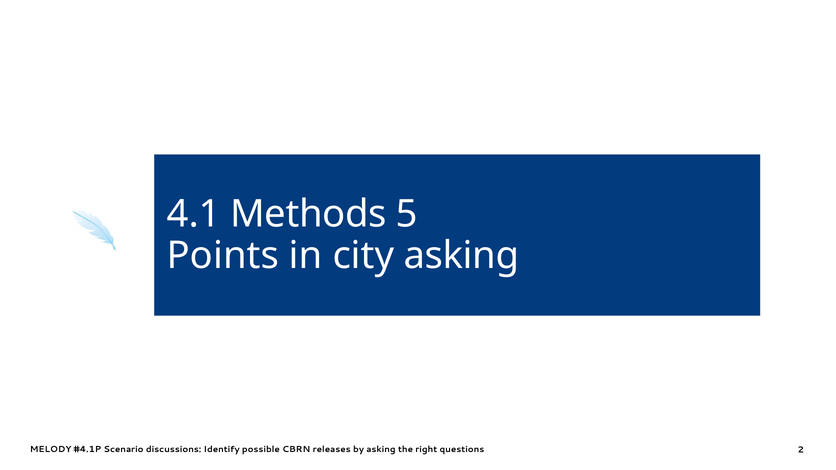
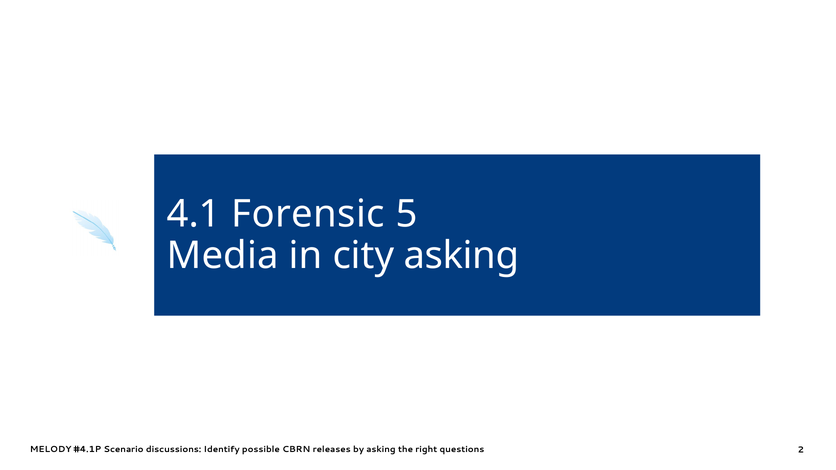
Methods: Methods -> Forensic (308, 214)
Points: Points -> Media (223, 256)
